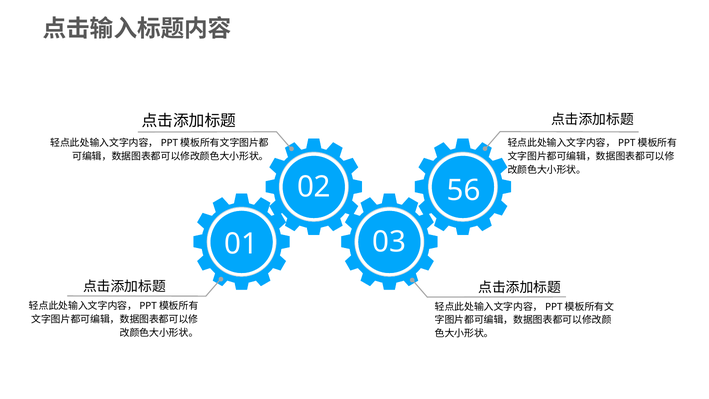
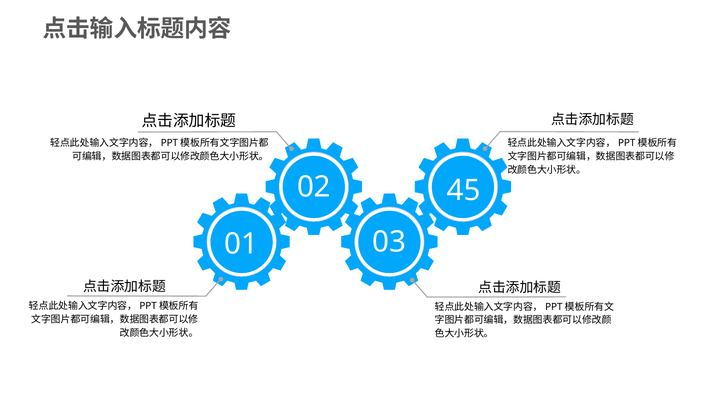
56: 56 -> 45 (464, 191)
